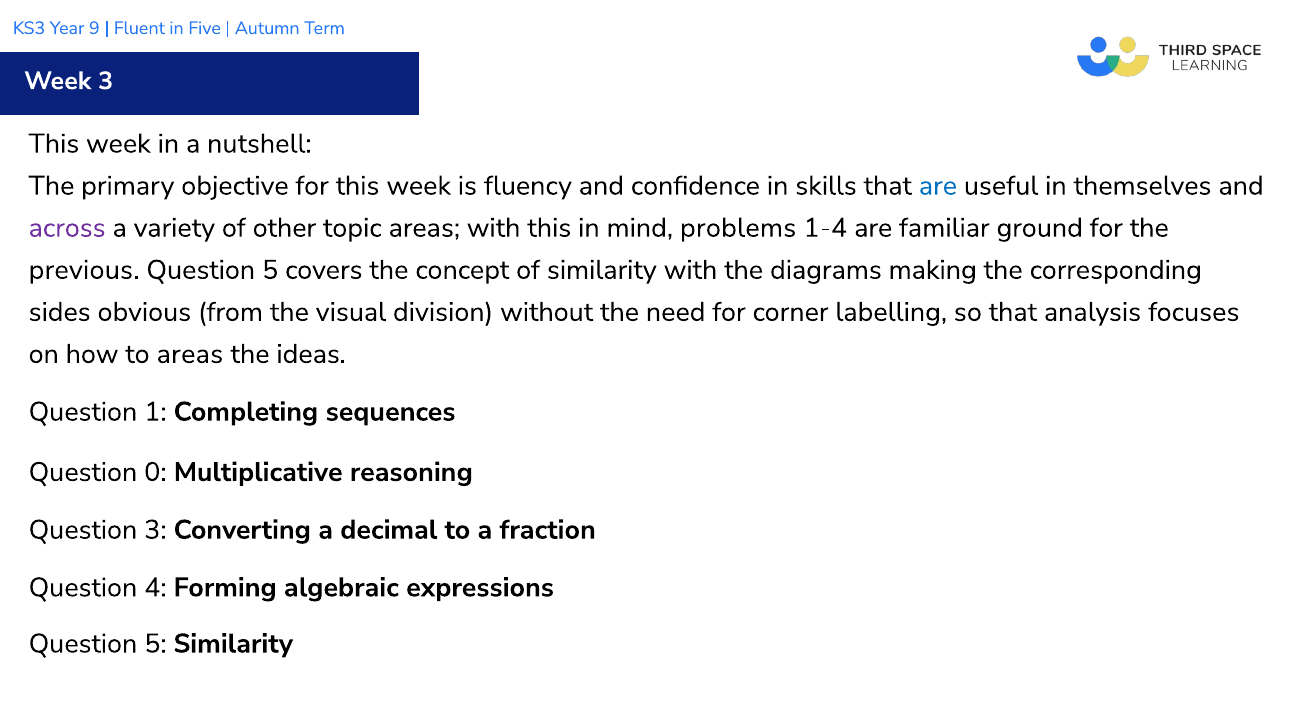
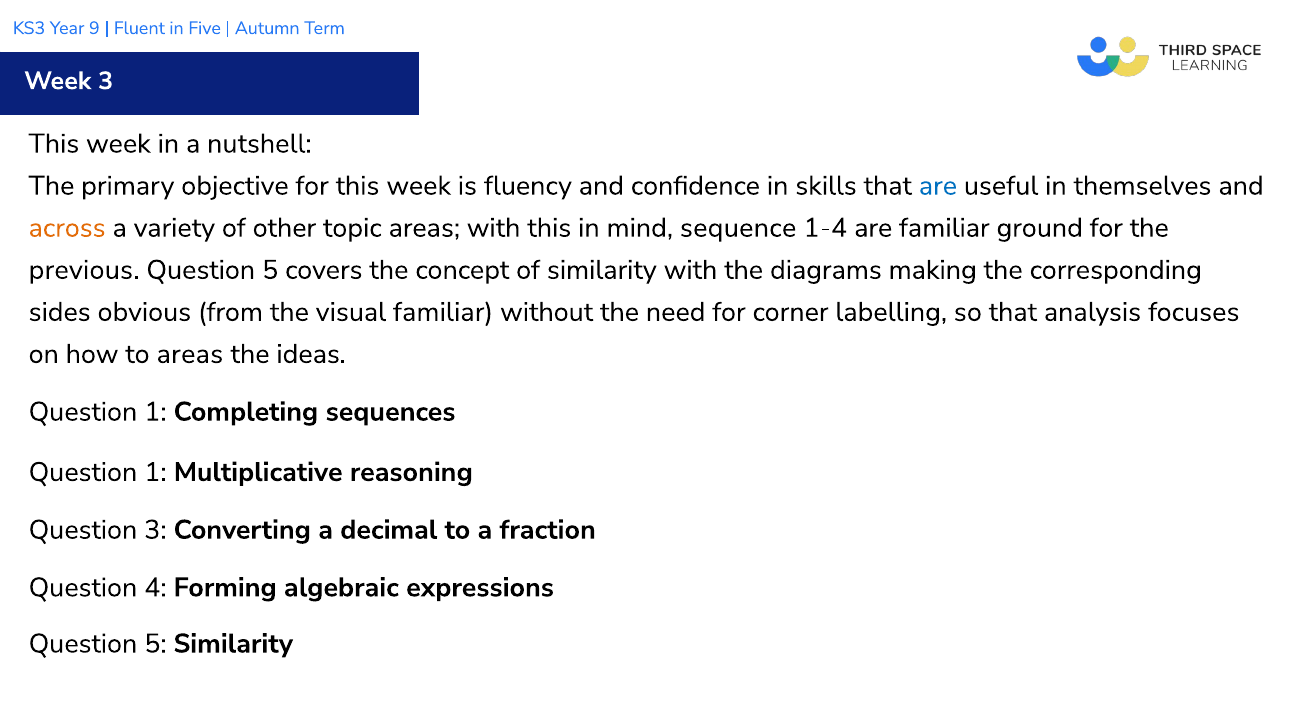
across colour: purple -> orange (67, 228)
problems: problems -> sequence (738, 228)
visual division: division -> familiar (443, 312)
0: 0 -> 1 (155, 472)
